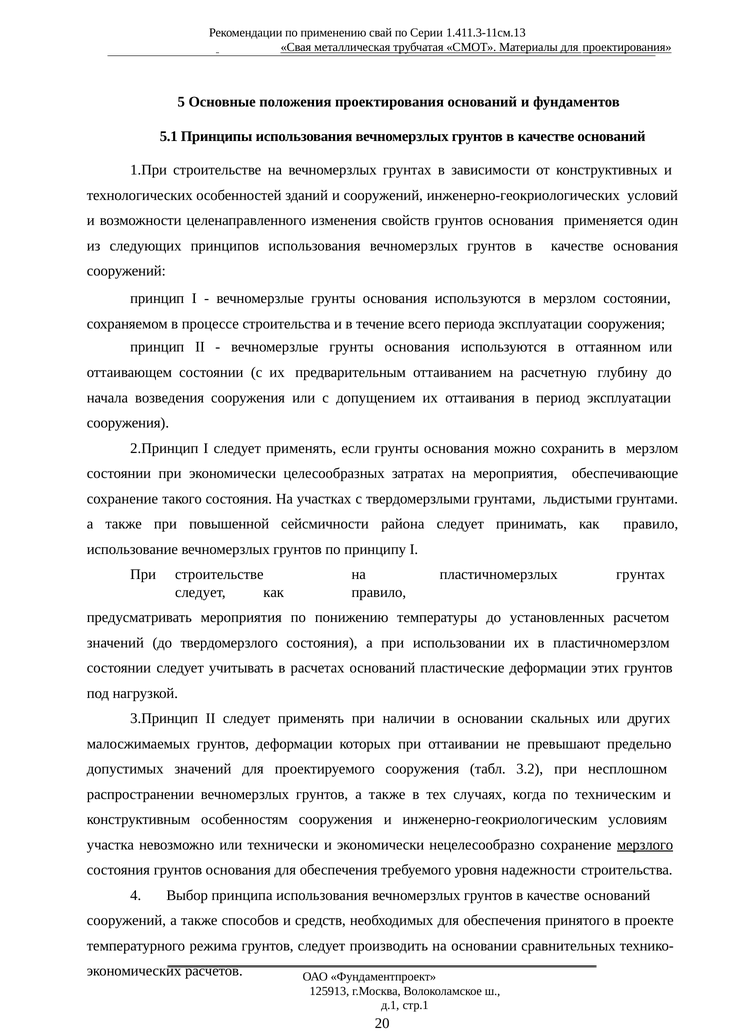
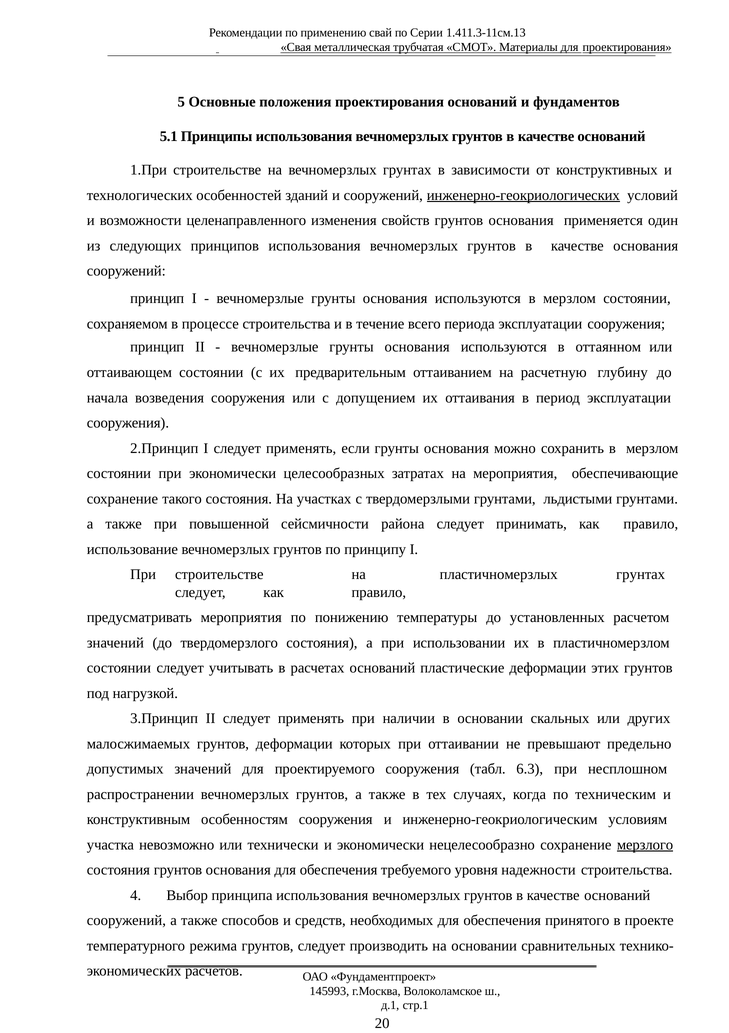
инженерно-геокриологических underline: none -> present (523, 195)
3.2: 3.2 -> 6.3 (530, 768)
125913: 125913 -> 145993 (329, 990)
